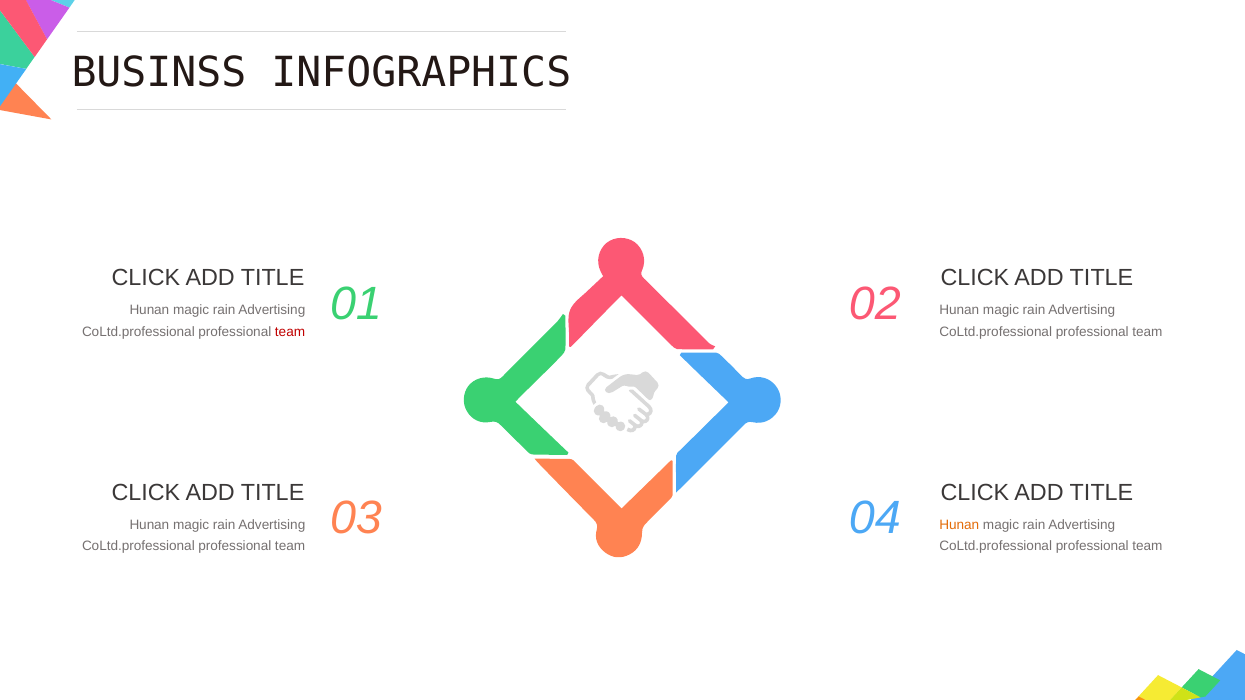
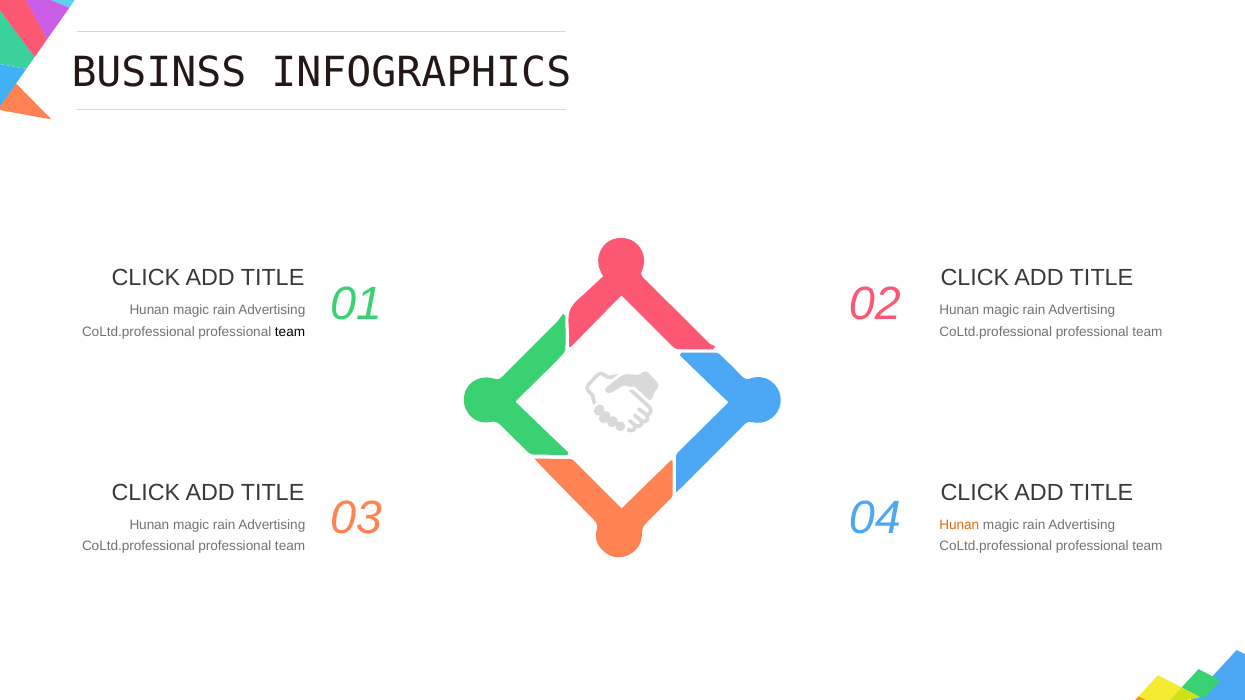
team colour: red -> black (290, 332)
